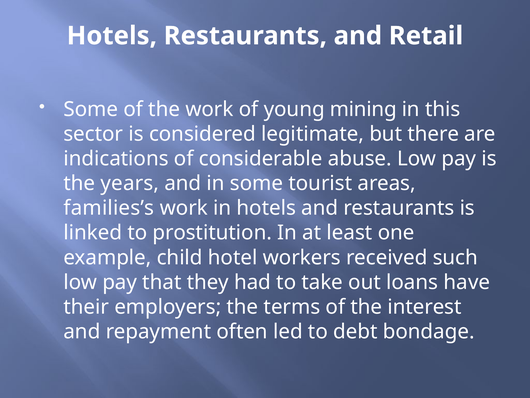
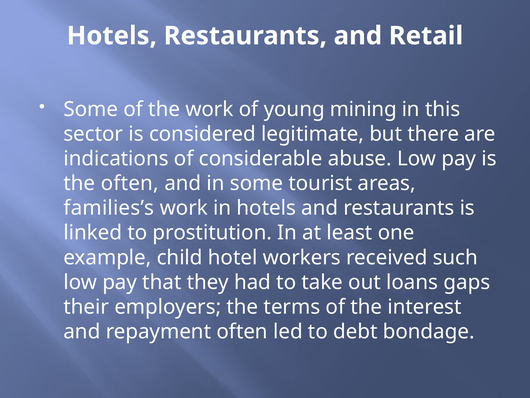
the years: years -> often (130, 183)
have: have -> gaps (467, 282)
